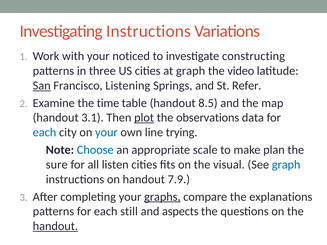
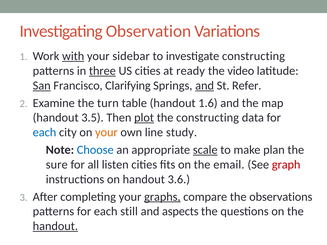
Investigating Instructions: Instructions -> Observation (149, 31)
with underline: none -> present (73, 56)
noticed: noticed -> sidebar (131, 56)
three underline: none -> present (102, 71)
at graph: graph -> ready (191, 71)
Listening: Listening -> Clarifying (128, 86)
and underline: none -> present (205, 86)
time: time -> turn (108, 103)
8.5: 8.5 -> 1.6 (208, 103)
3.1: 3.1 -> 3.5 (93, 118)
the observations: observations -> constructing (208, 118)
your colour: blue -> orange (106, 133)
trying: trying -> study (182, 133)
scale underline: none -> present (205, 150)
visual: visual -> email (229, 165)
graph colour: blue -> red (286, 165)
7.9: 7.9 -> 3.6 (179, 179)
explanations: explanations -> observations (281, 197)
